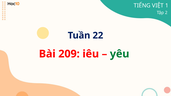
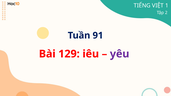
22: 22 -> 91 (98, 36)
209: 209 -> 129 (69, 54)
yêu colour: green -> purple (120, 54)
